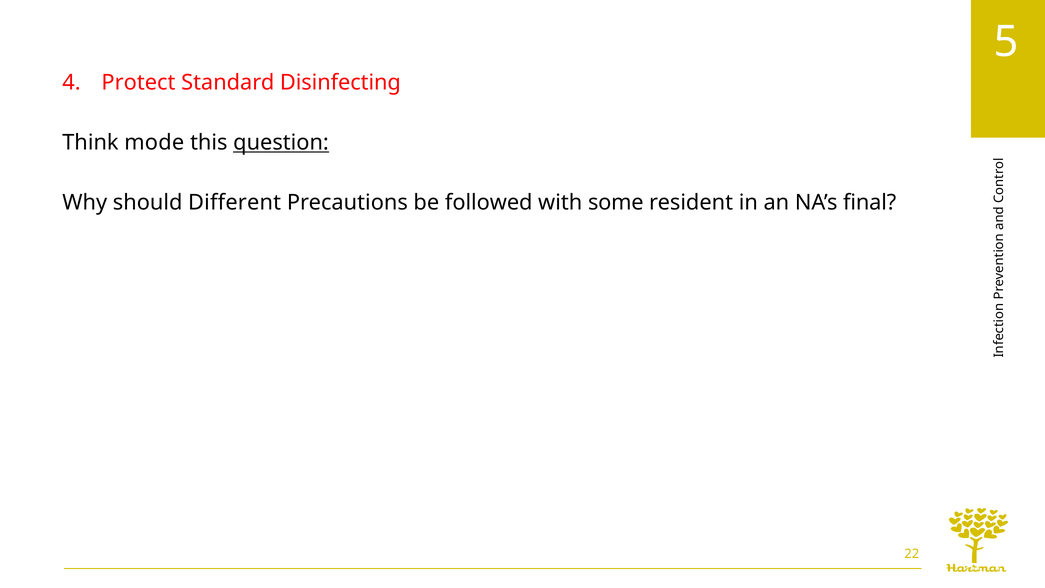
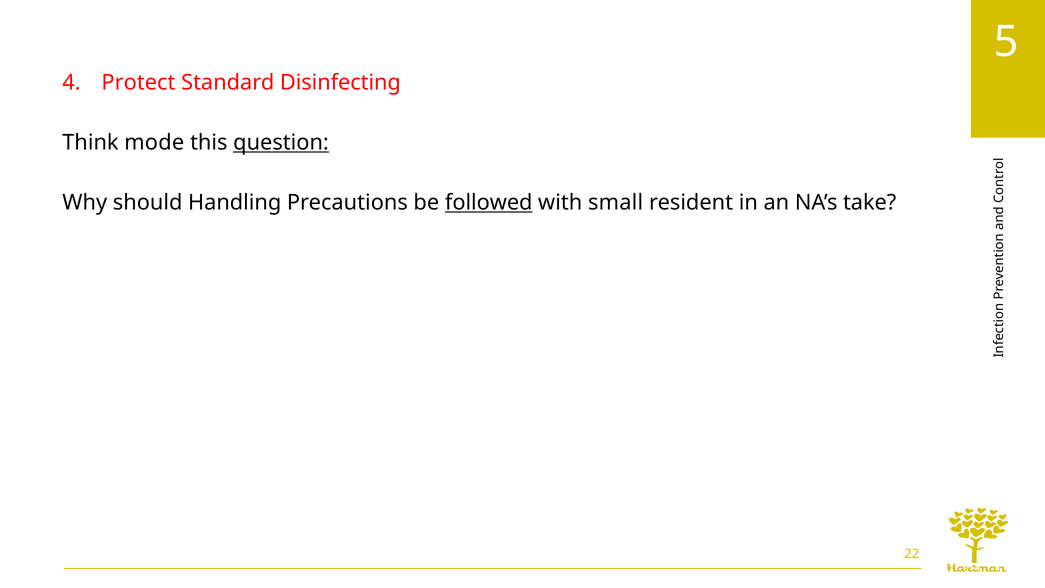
Different: Different -> Handling (235, 203)
followed underline: none -> present (489, 203)
some: some -> small (616, 203)
final: final -> take (870, 203)
